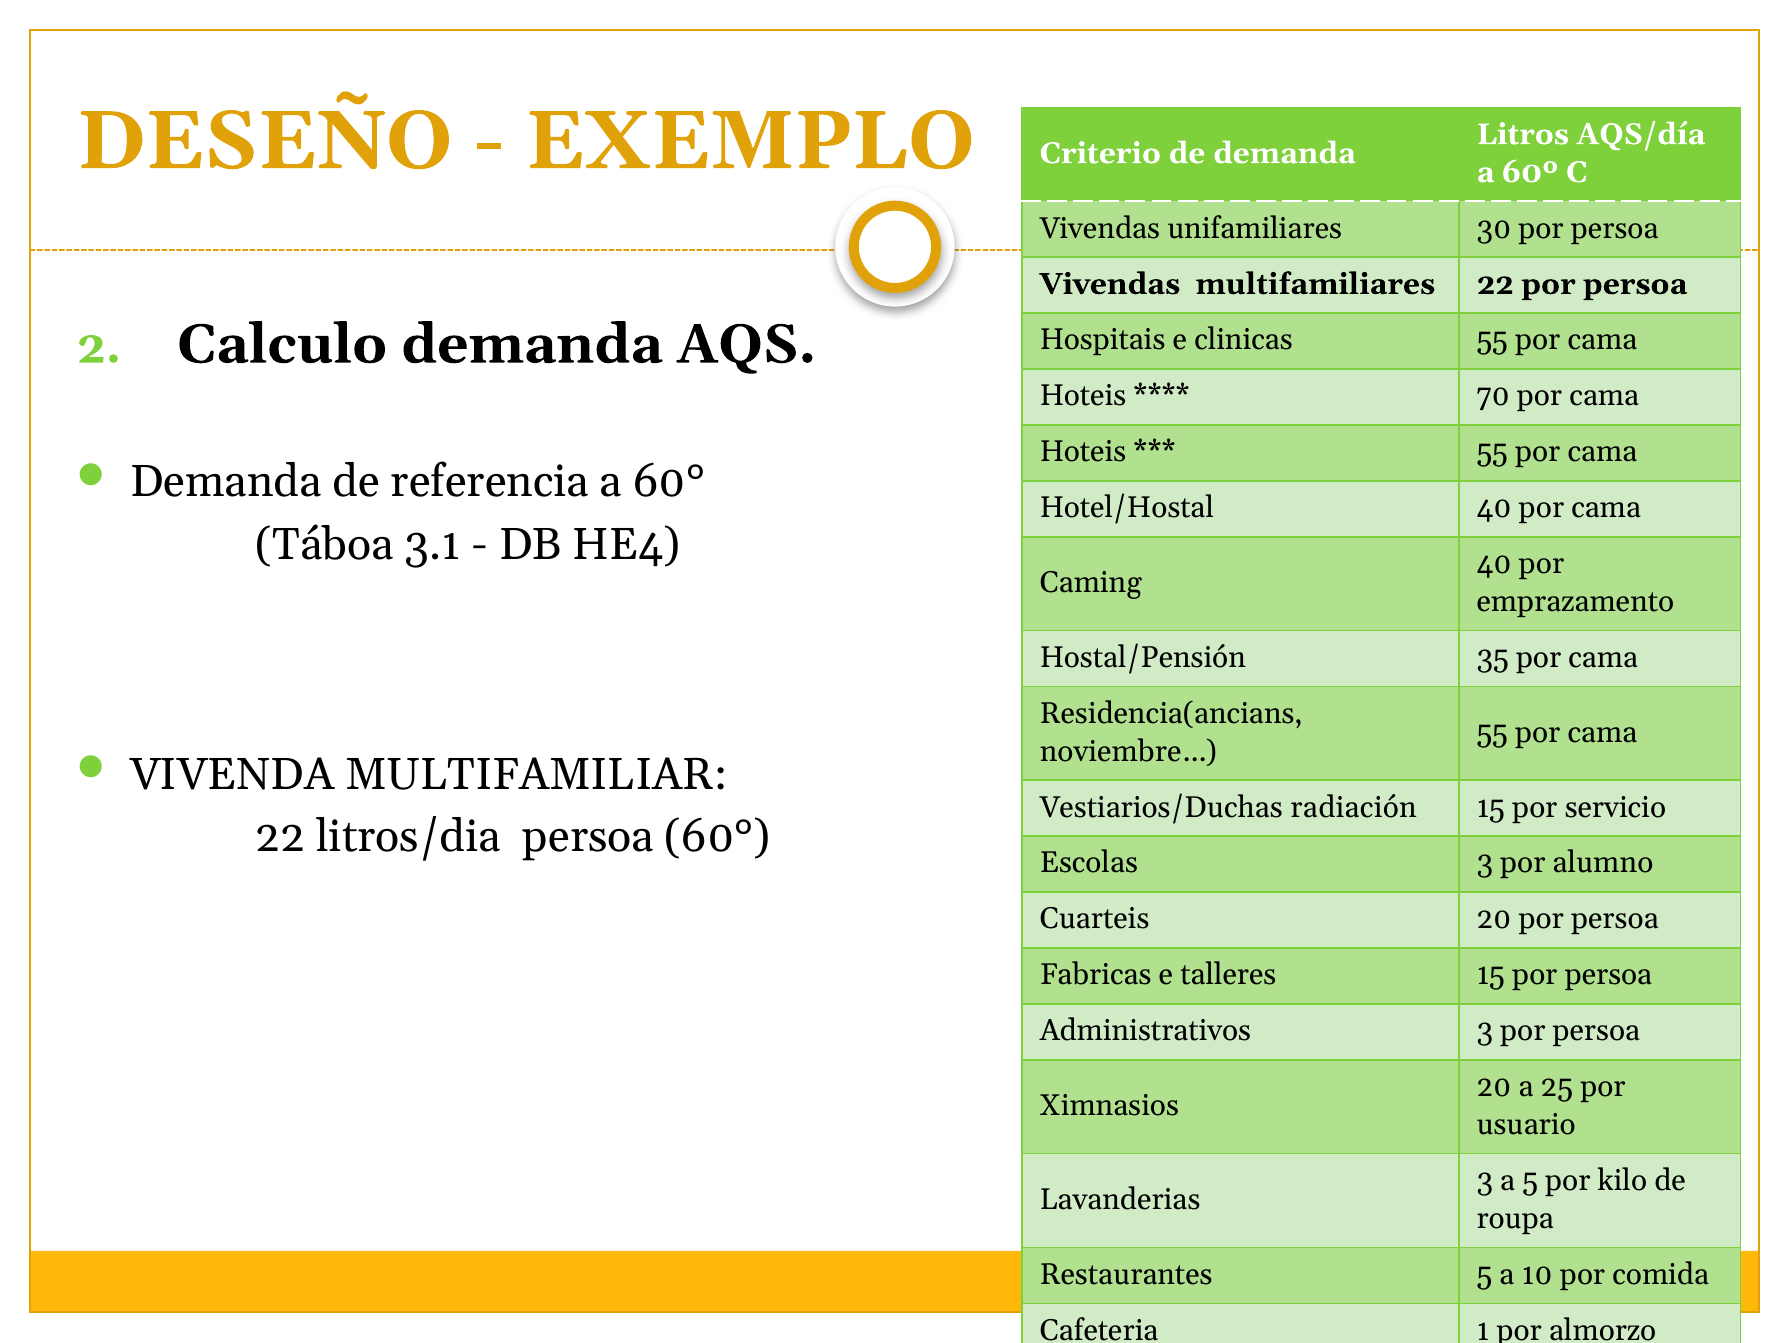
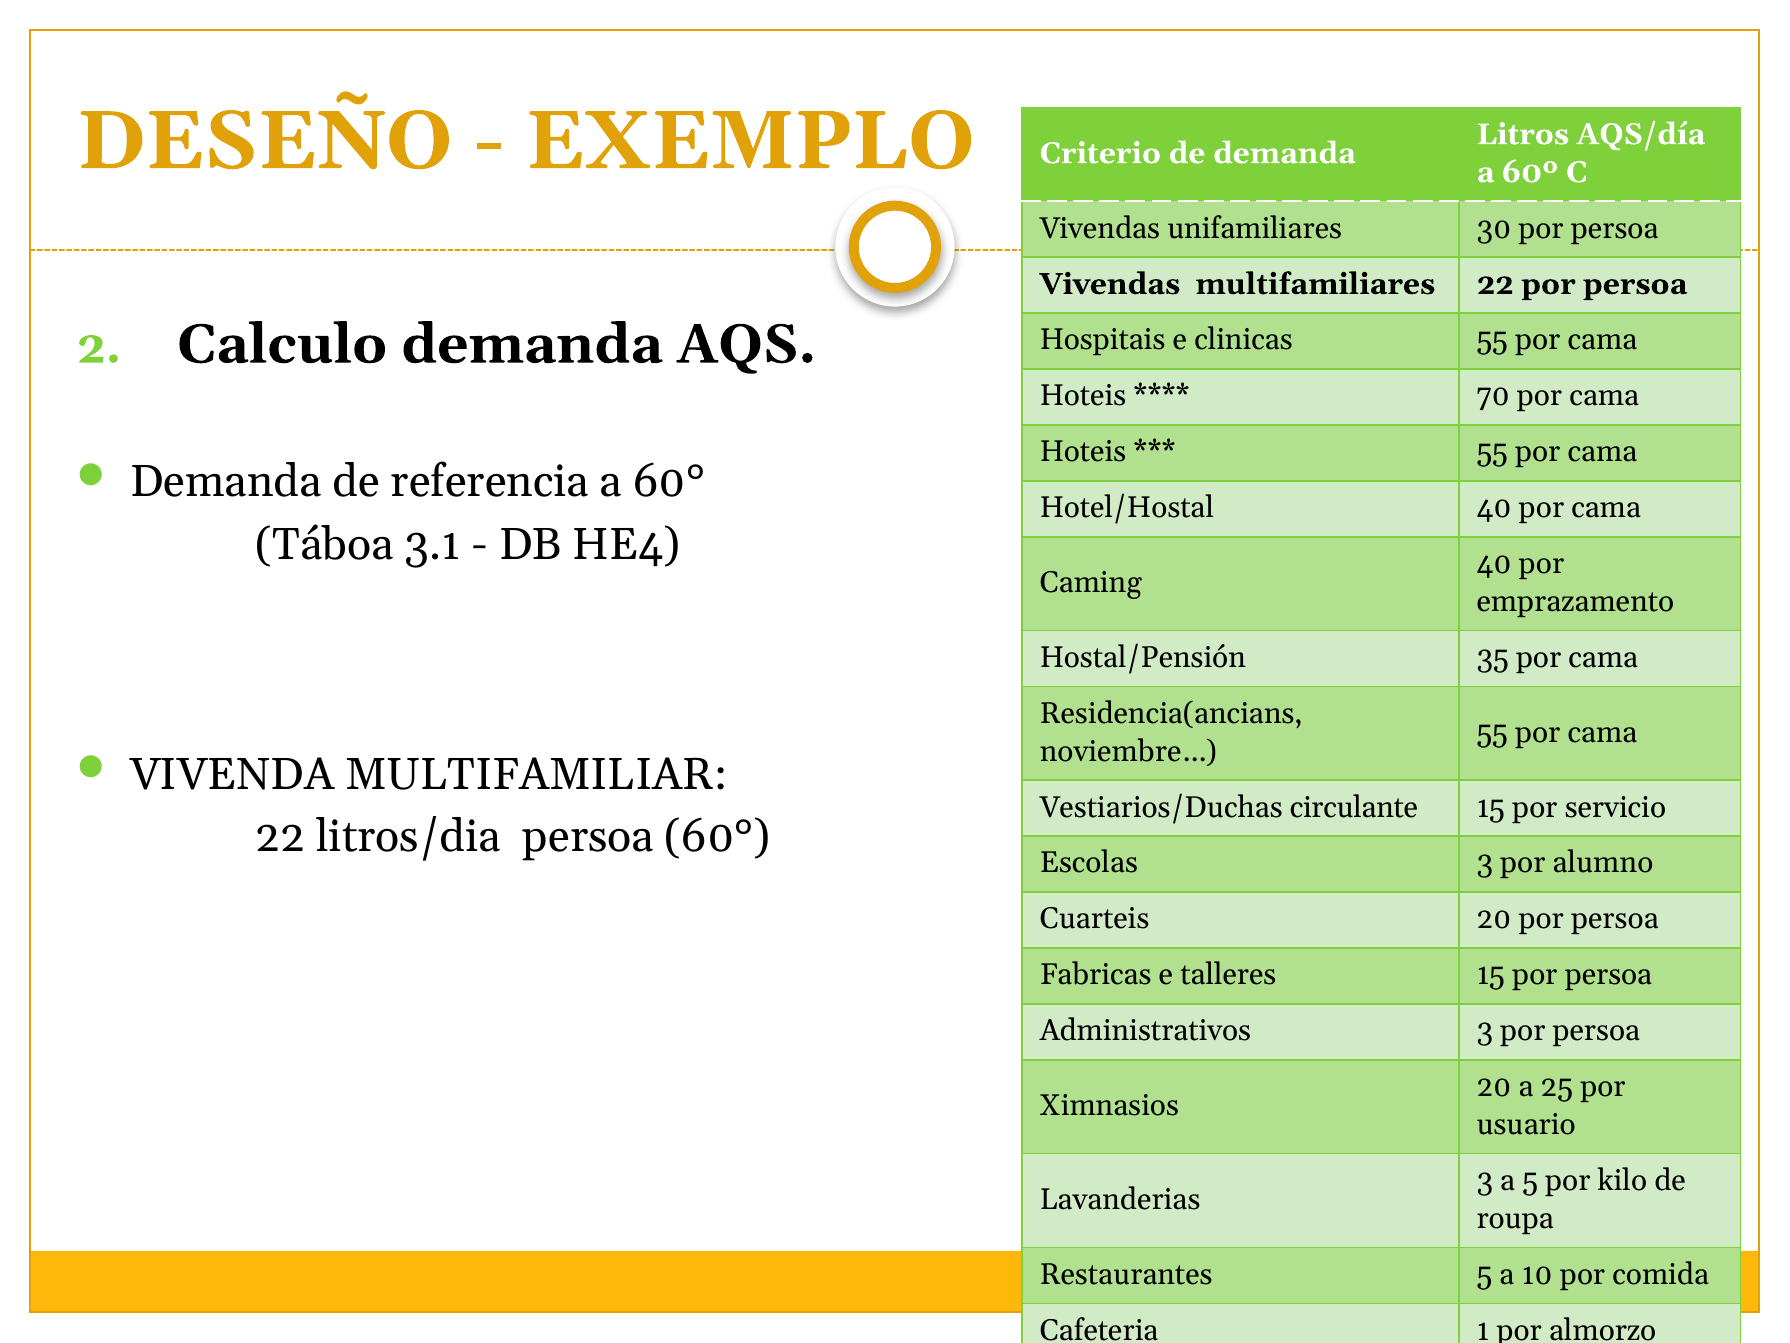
radiación: radiación -> circulante (1354, 807)
